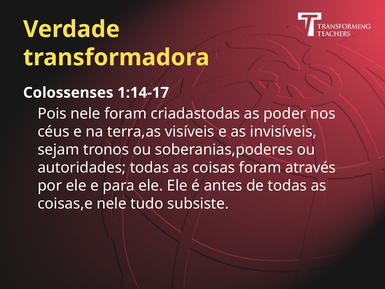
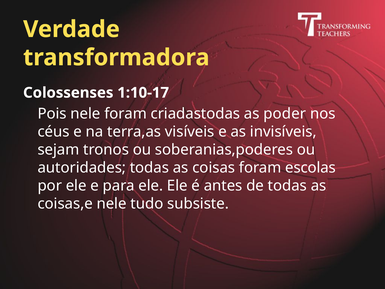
1:14-17: 1:14-17 -> 1:10-17 (143, 93)
através: através -> escolas (310, 168)
